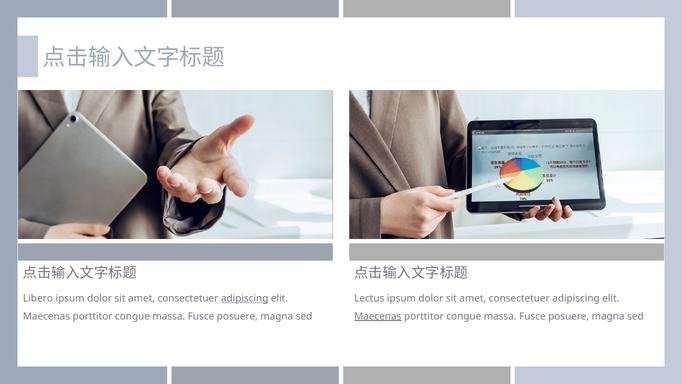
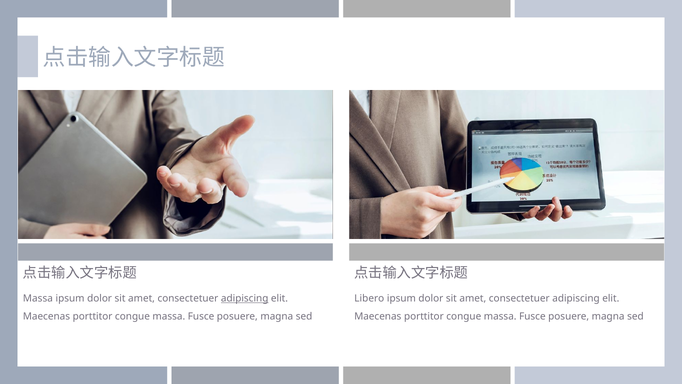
Libero: Libero -> Massa (38, 298)
Lectus: Lectus -> Libero (369, 298)
Maecenas underline: present -> none (378, 316)
